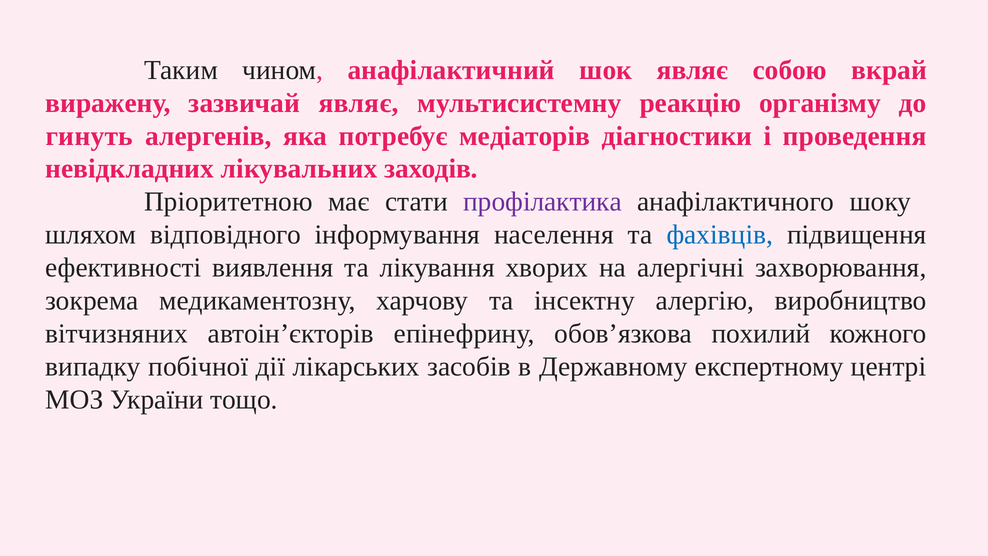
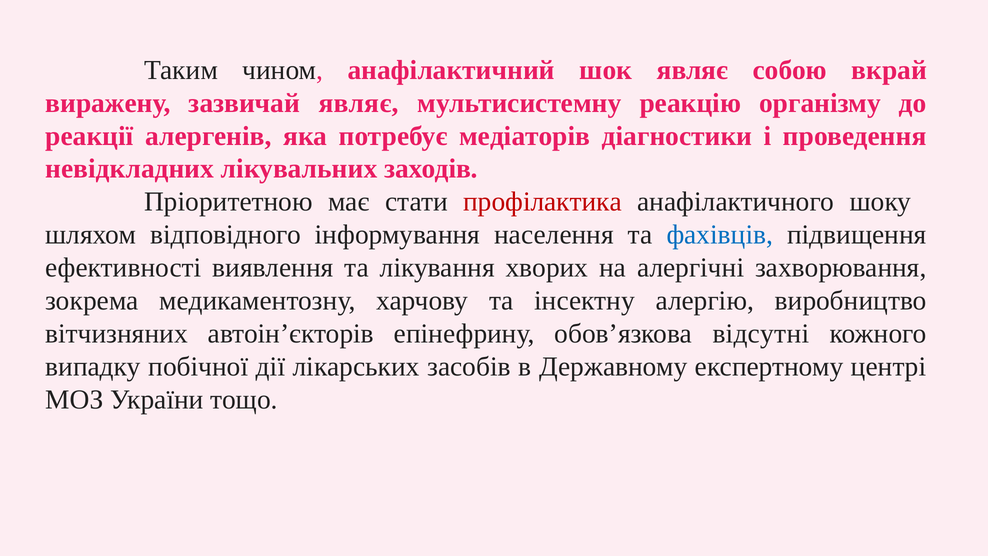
гинуть: гинуть -> реакції (89, 136)
профілактика colour: purple -> red (543, 202)
похилий: похилий -> відсутні (761, 334)
